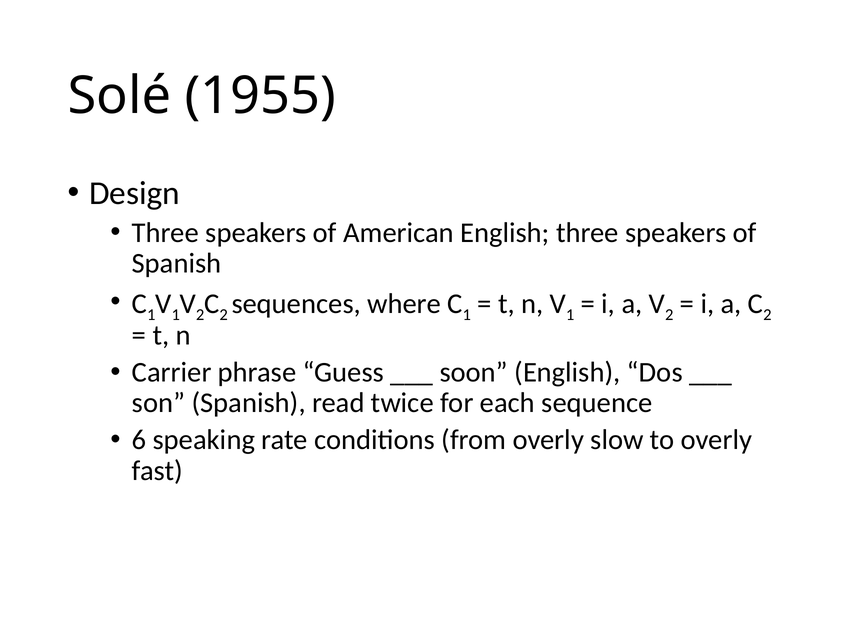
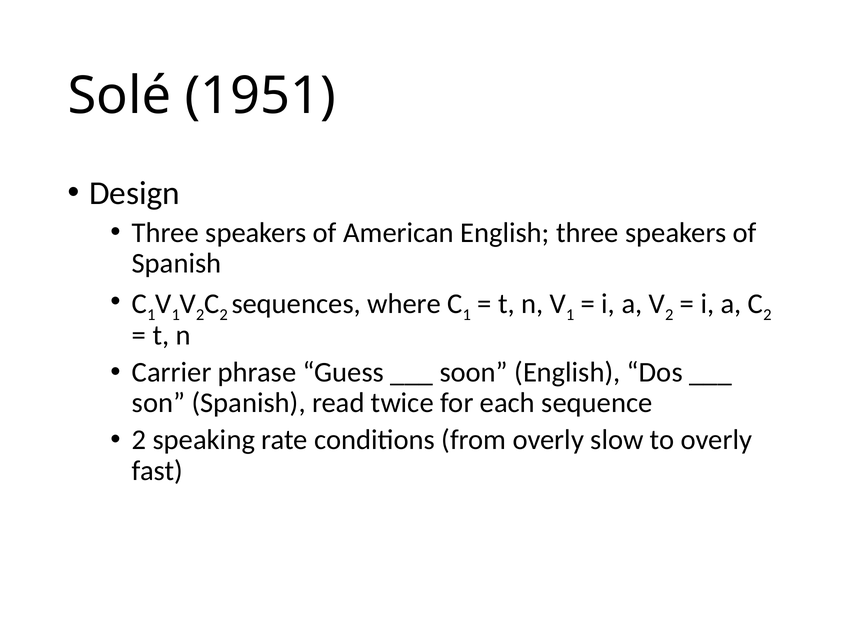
1955: 1955 -> 1951 (260, 96)
6: 6 -> 2 (139, 440)
